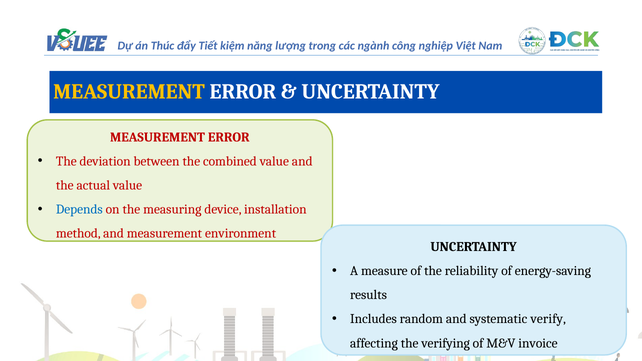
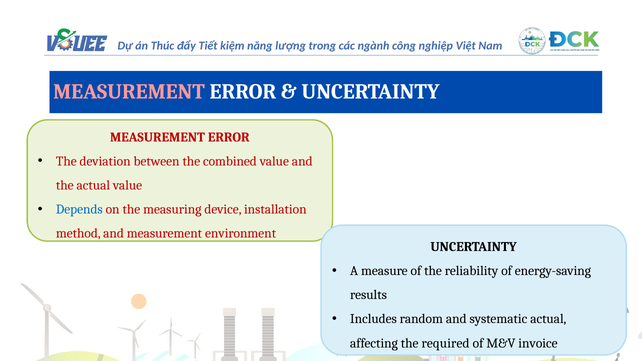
MEASUREMENT colour: yellow -> pink (129, 92)
systematic verify: verify -> actual (548, 319)
verifying: verifying -> required (446, 343)
